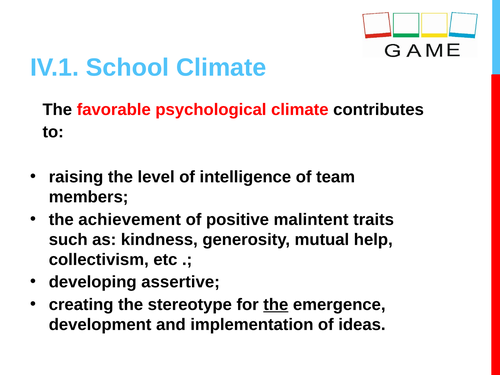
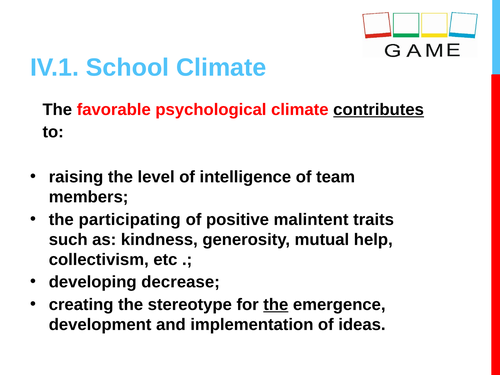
contributes underline: none -> present (379, 109)
achievement: achievement -> participating (130, 219)
assertive: assertive -> decrease (181, 282)
